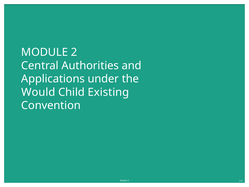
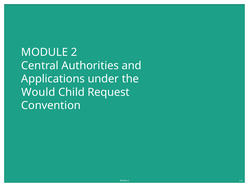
Existing: Existing -> Request (109, 92)
